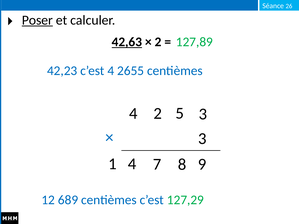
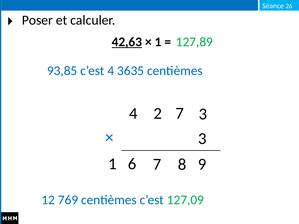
Poser underline: present -> none (37, 20)
2: 2 -> 1 (158, 42)
42,23: 42,23 -> 93,85 (62, 71)
2655: 2655 -> 3635 (131, 71)
2 5: 5 -> 7 (180, 113)
1 4: 4 -> 6 (132, 164)
689: 689 -> 769 (68, 200)
127,29: 127,29 -> 127,09 (185, 200)
